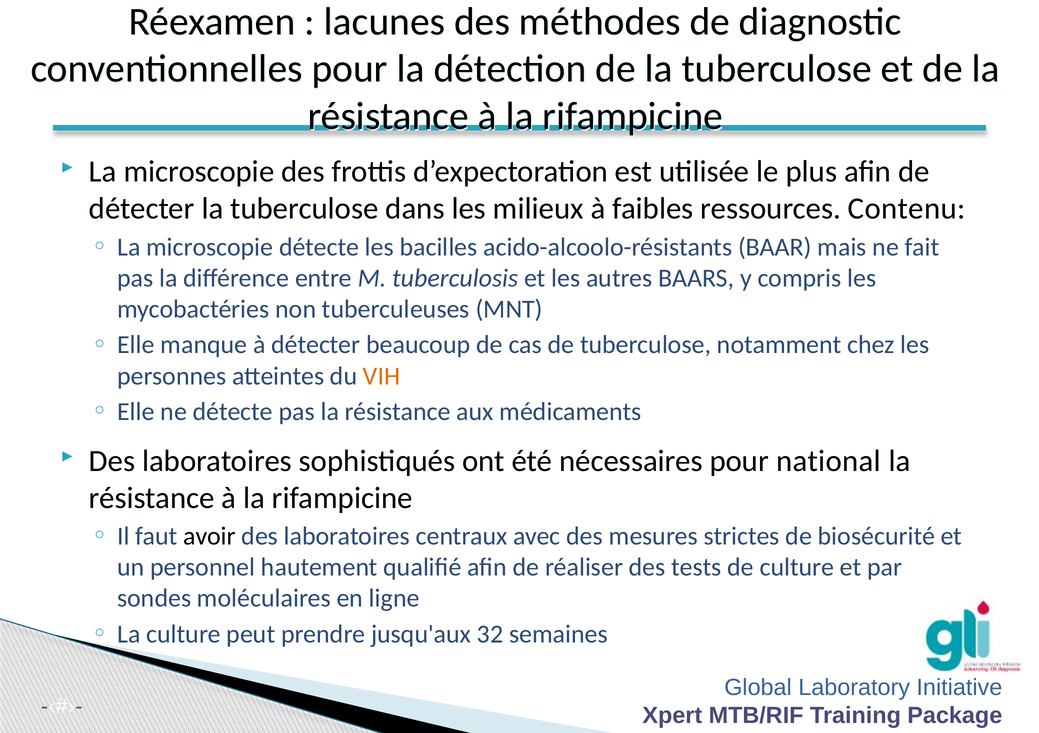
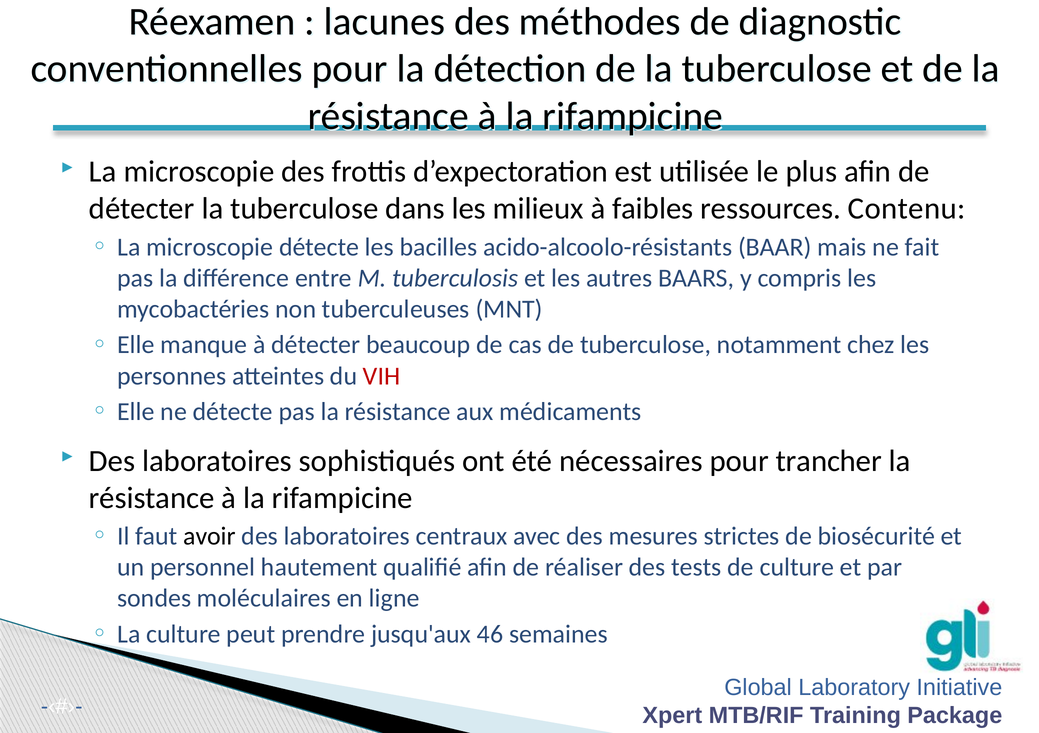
VIH colour: orange -> red (382, 376)
national: national -> trancher (829, 461)
32: 32 -> 46 (490, 634)
